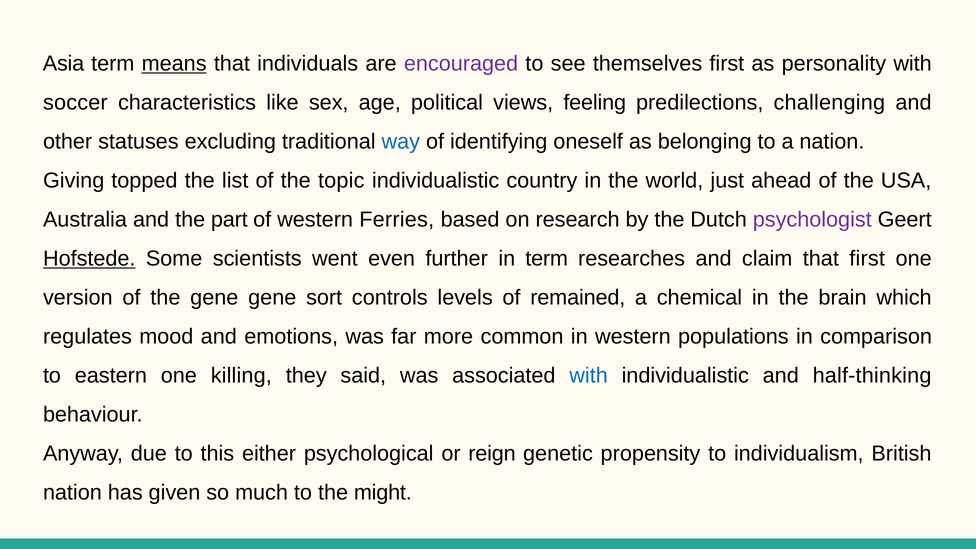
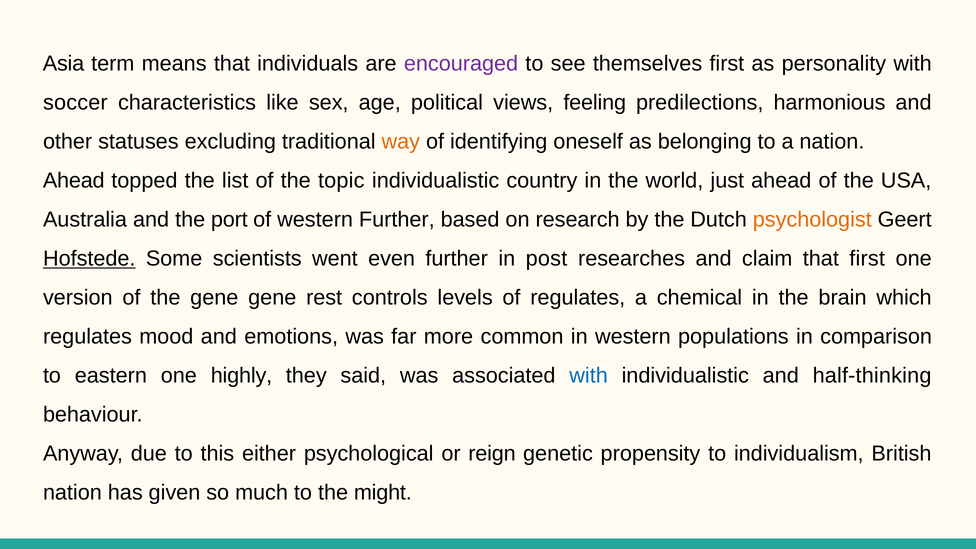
means underline: present -> none (174, 64)
challenging: challenging -> harmonious (830, 103)
way colour: blue -> orange (401, 142)
Giving: Giving -> Ahead (74, 181)
part: part -> port (229, 220)
western Ferries: Ferries -> Further (397, 220)
psychologist colour: purple -> orange (812, 220)
in term: term -> post (546, 259)
sort: sort -> rest (324, 298)
of remained: remained -> regulates (578, 298)
killing: killing -> highly (241, 376)
